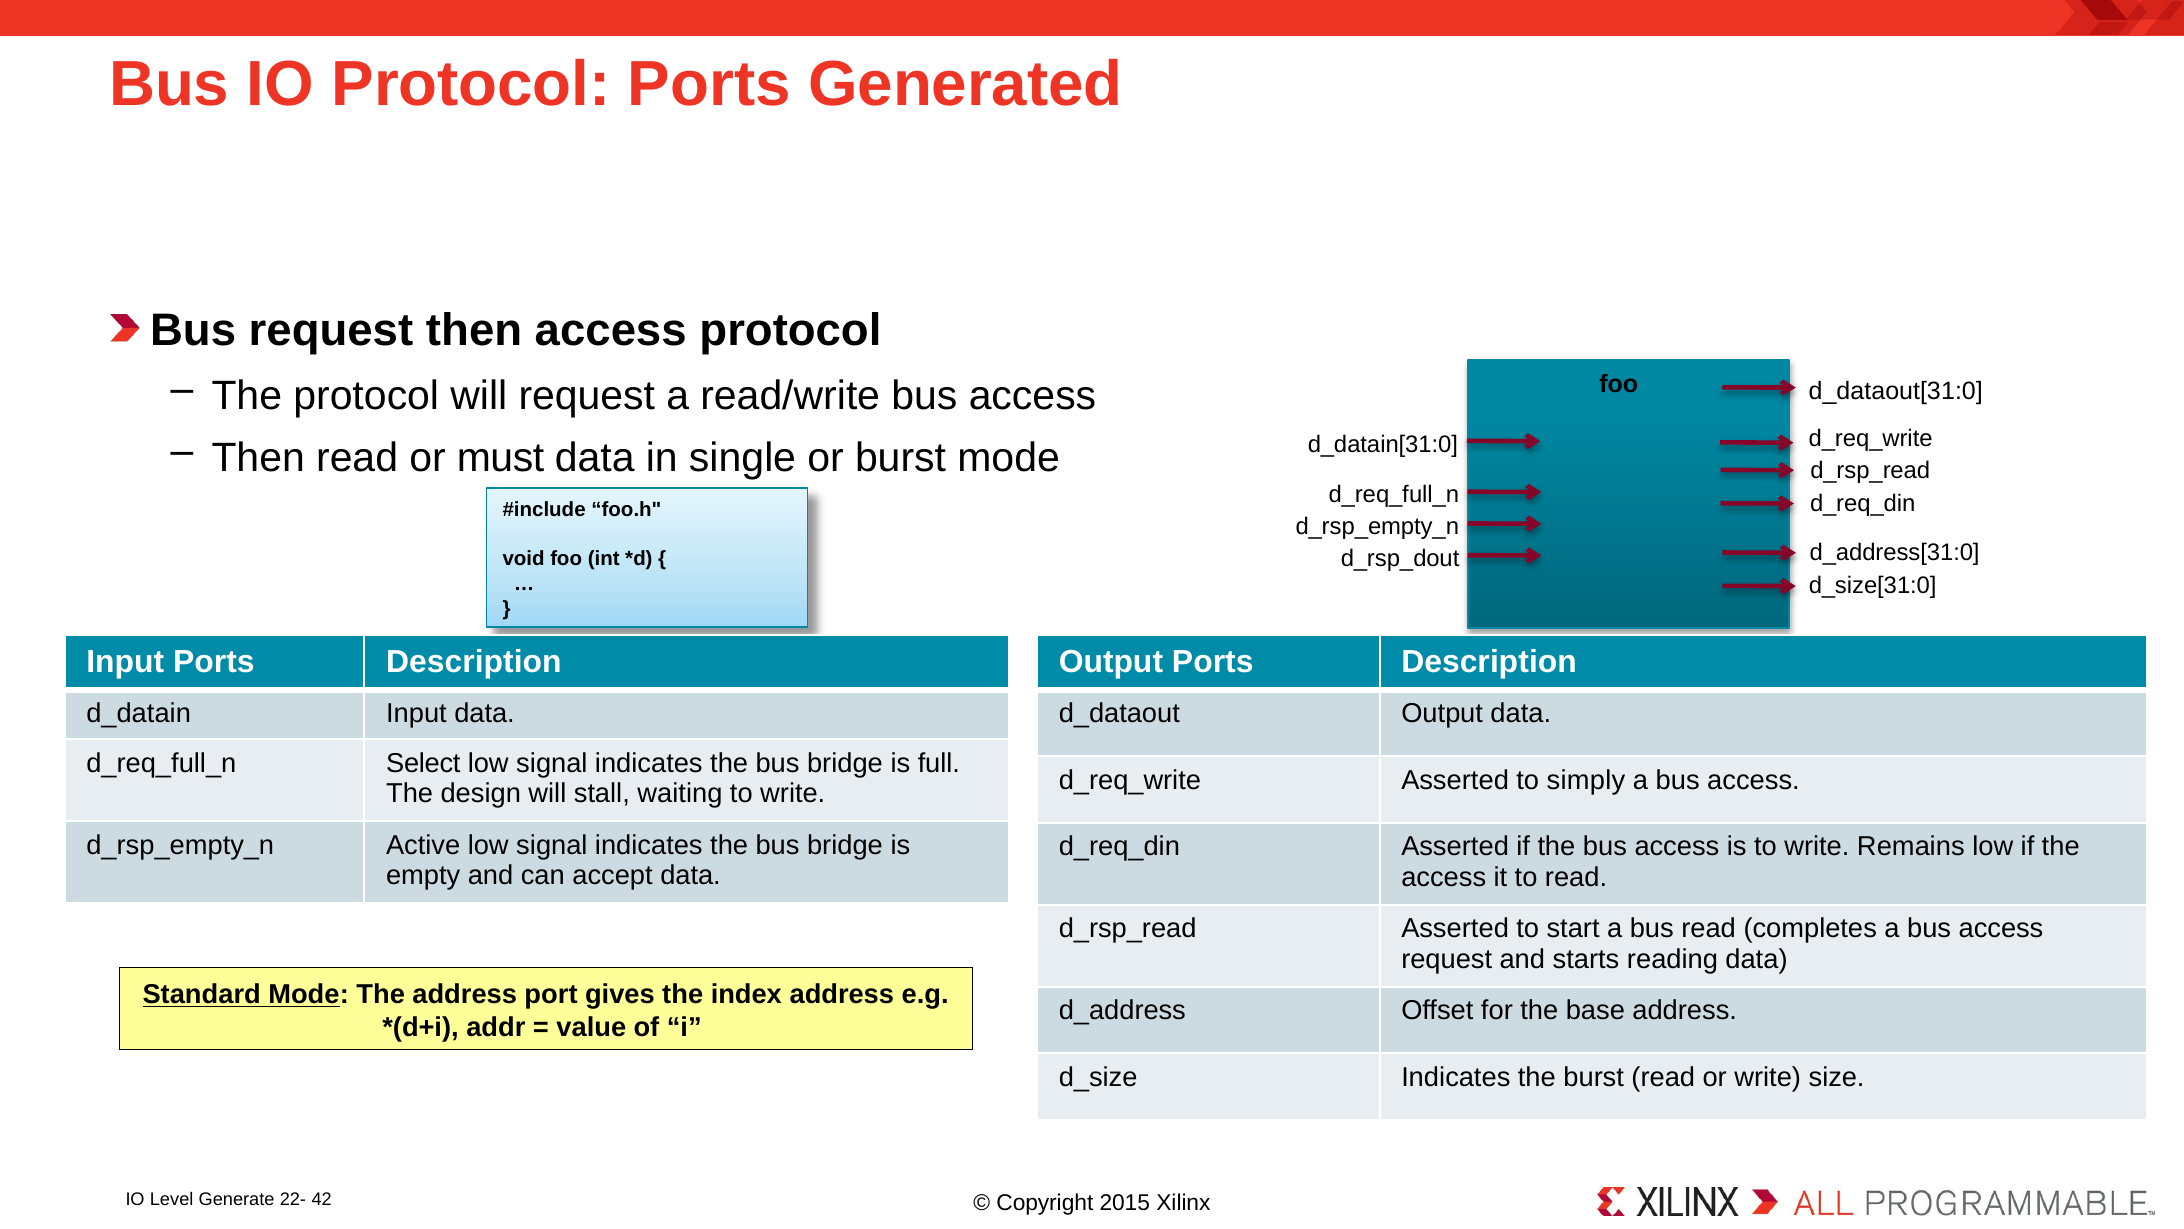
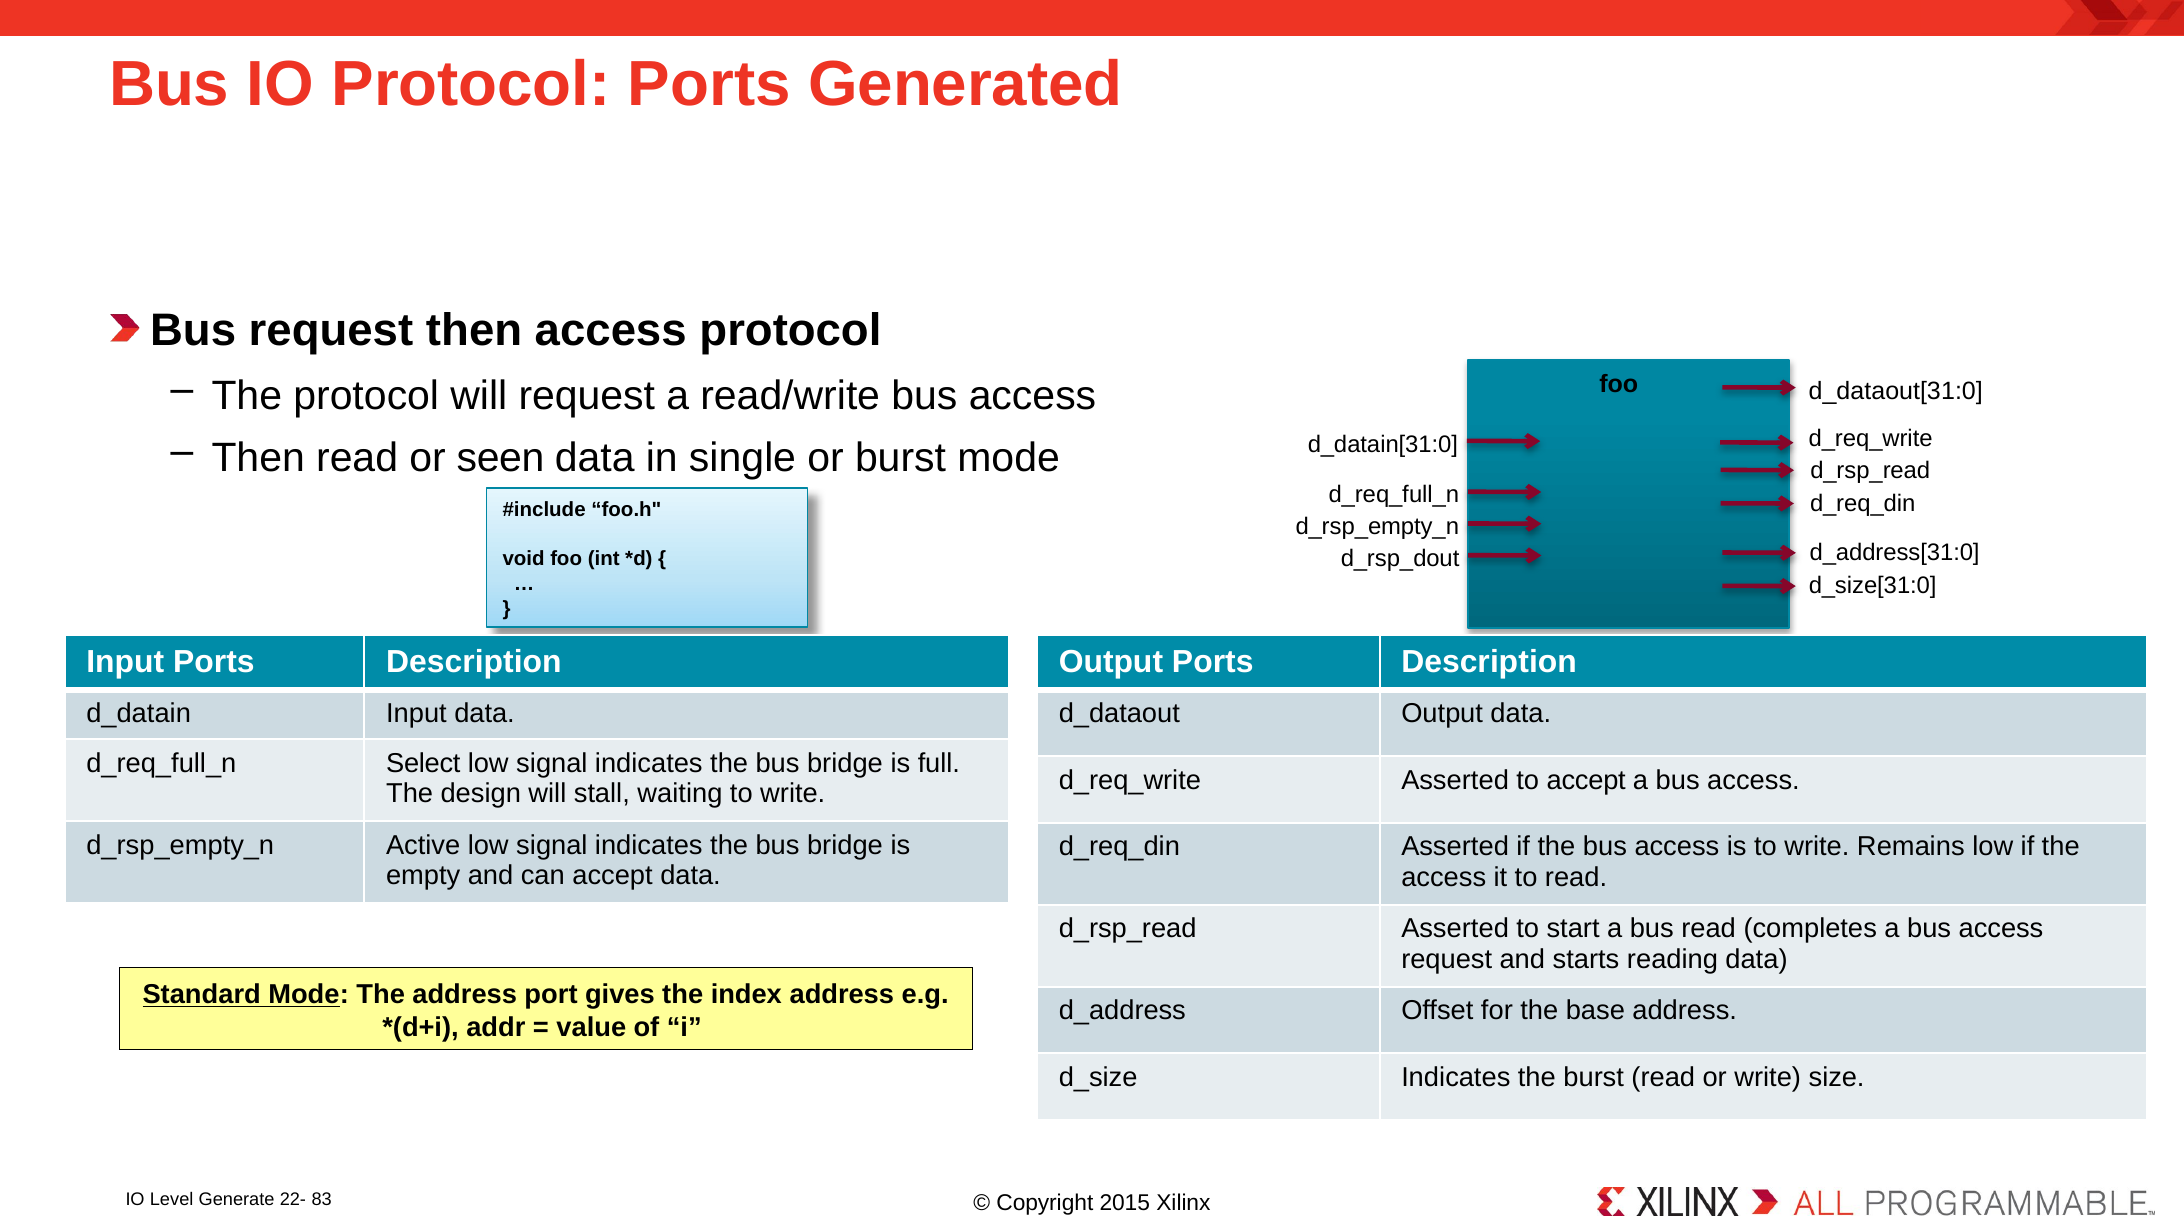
must: must -> seen (501, 458)
to simply: simply -> accept (1586, 780)
42: 42 -> 83 (322, 1199)
